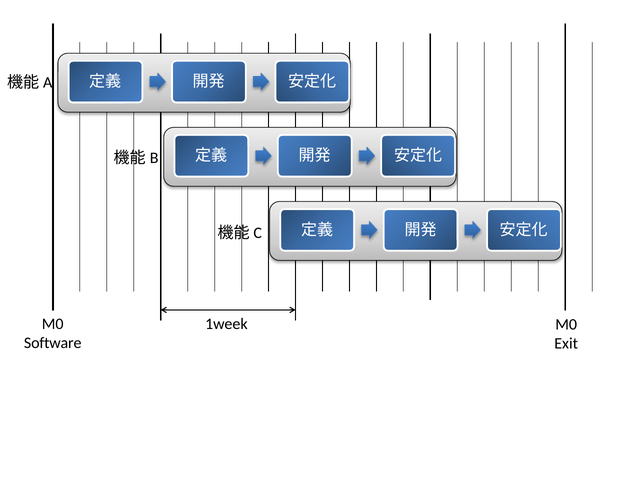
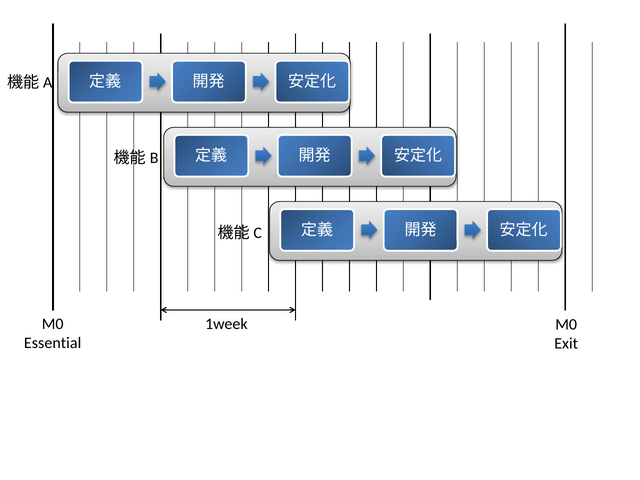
Software: Software -> Essential (53, 343)
